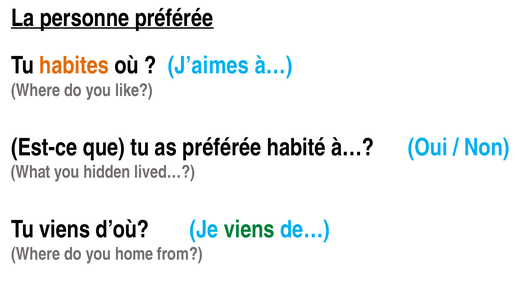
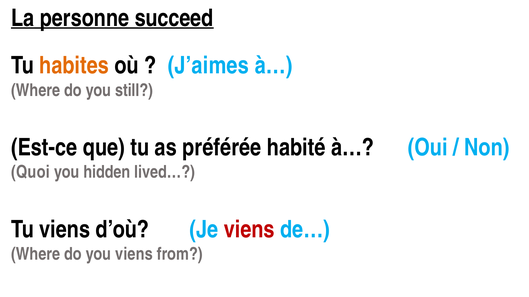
personne préférée: préférée -> succeed (174, 18)
like: like -> still (134, 90)
What: What -> Quoi (30, 172)
viens colour: green -> red (249, 230)
you home: home -> viens (134, 254)
